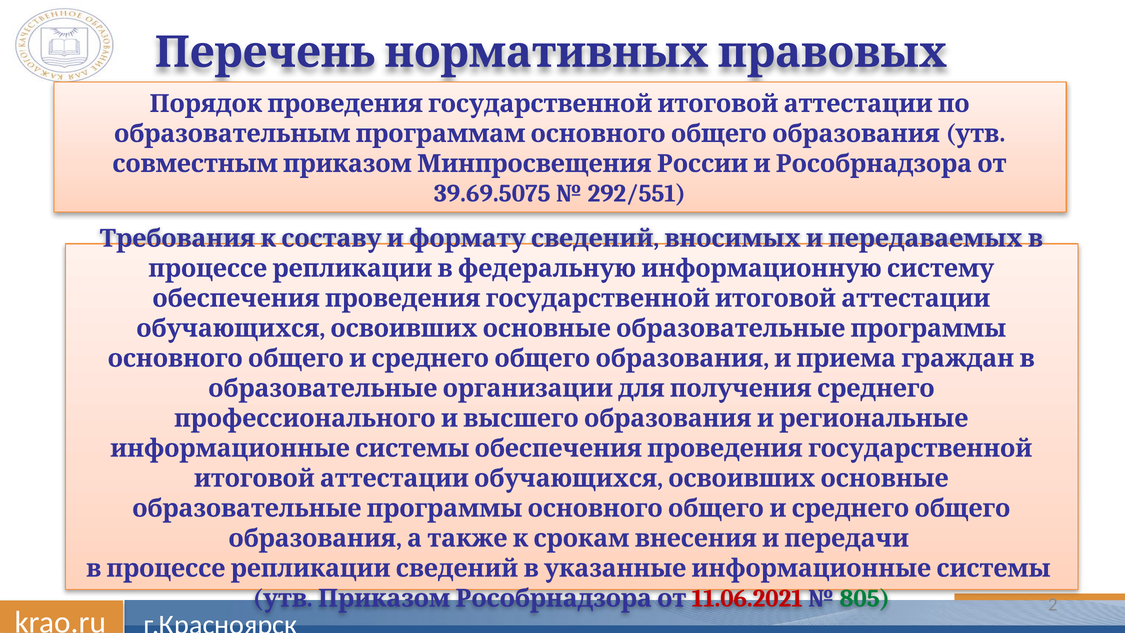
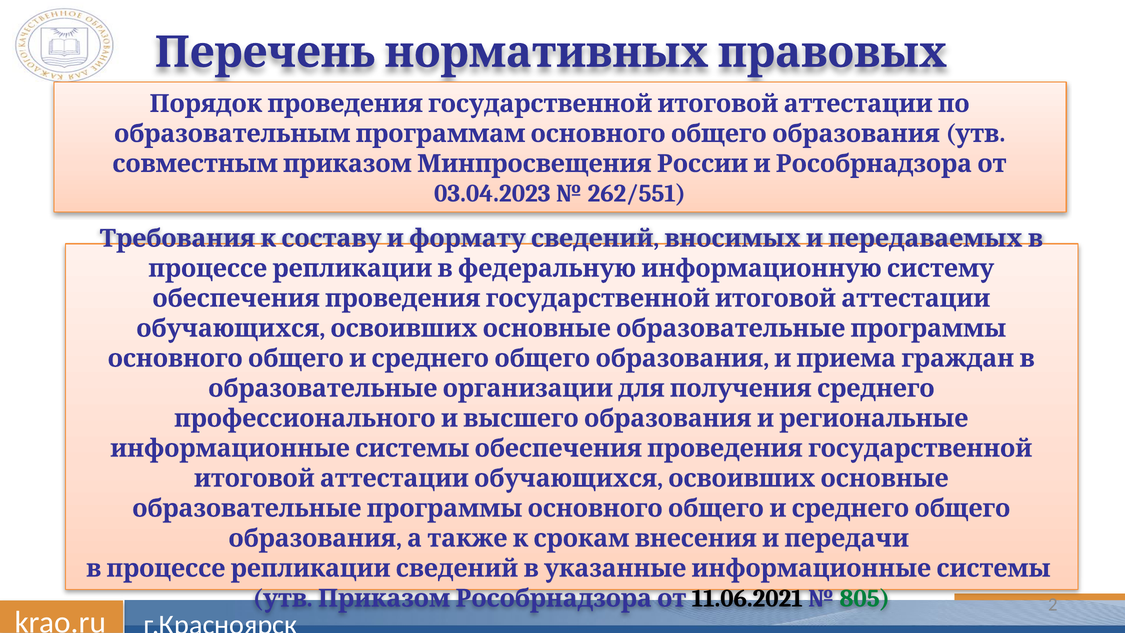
39.69.5075: 39.69.5075 -> 03.04.2023 (492, 194)
292/551: 292/551 -> 262/551 (637, 194)
11.06.2021 colour: red -> black (747, 598)
